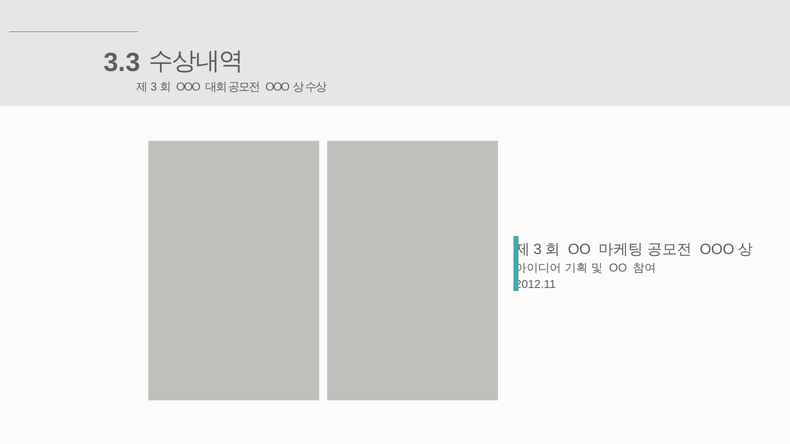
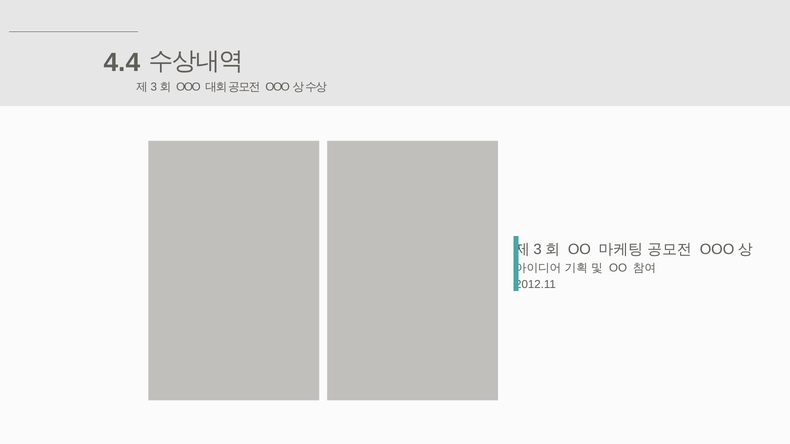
3.3: 3.3 -> 4.4 (122, 63)
